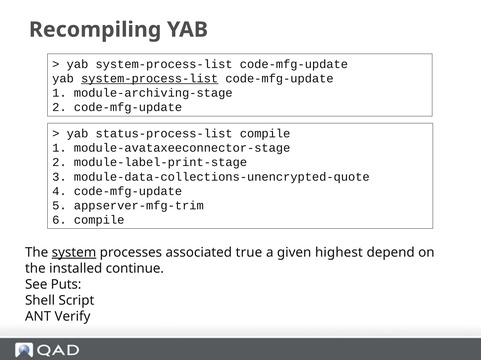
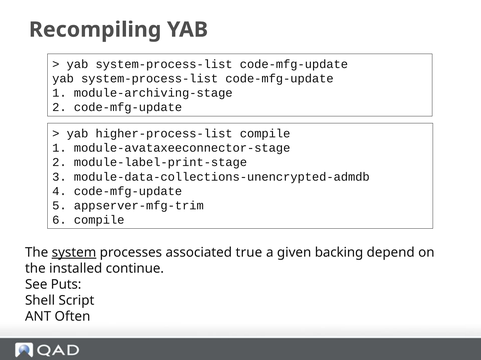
system-process-list underline: present -> none (150, 79)
status-process-list: status-process-list -> higher-process-list (164, 134)
module-data-collections-unencrypted-quote: module-data-collections-unencrypted-quote -> module-data-collections-unencrypted-admdb (222, 177)
highest: highest -> backing (339, 253)
Verify: Verify -> Often (72, 317)
